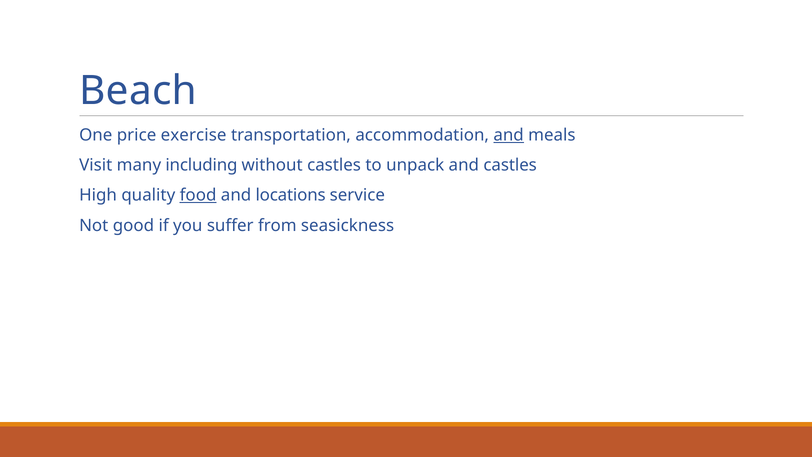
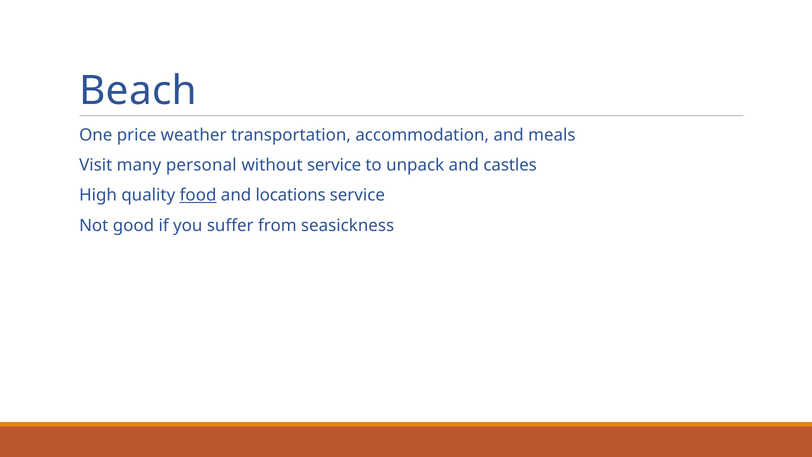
exercise: exercise -> weather (194, 135)
and underline: present -> none (509, 135)
including: including -> personal (201, 165)
without castles: castles -> service (334, 165)
